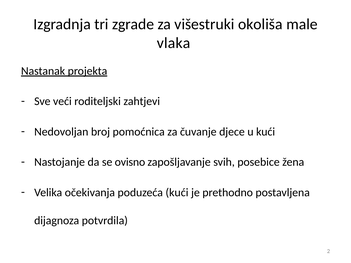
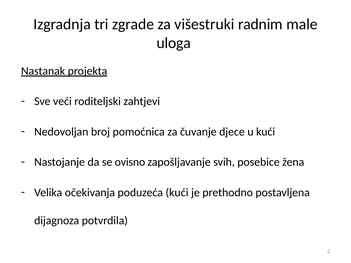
okoliša: okoliša -> radnim (260, 24)
vlaka: vlaka -> uloga (174, 43)
